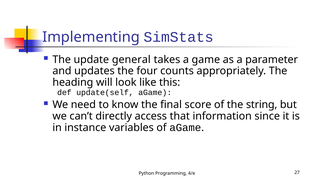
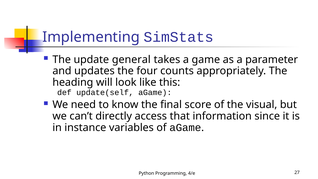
string: string -> visual (262, 105)
